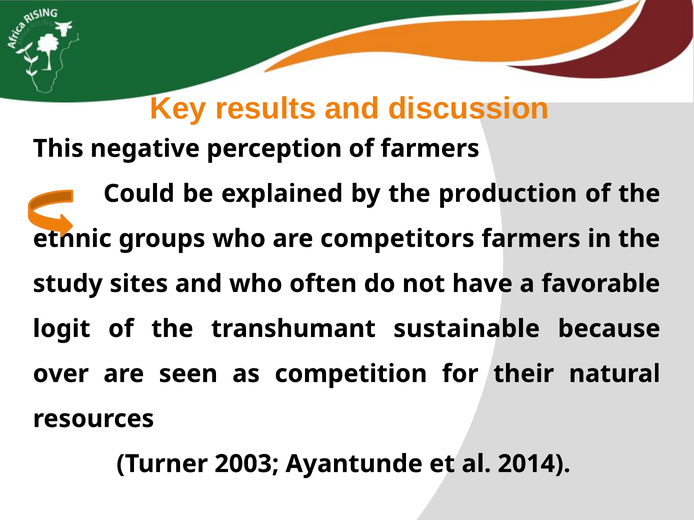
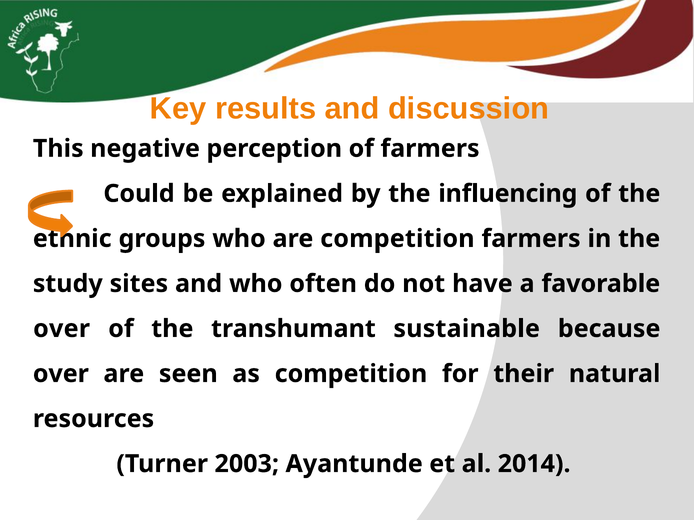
production: production -> influencing (508, 194)
are competitors: competitors -> competition (397, 239)
logit: logit -> over (62, 329)
